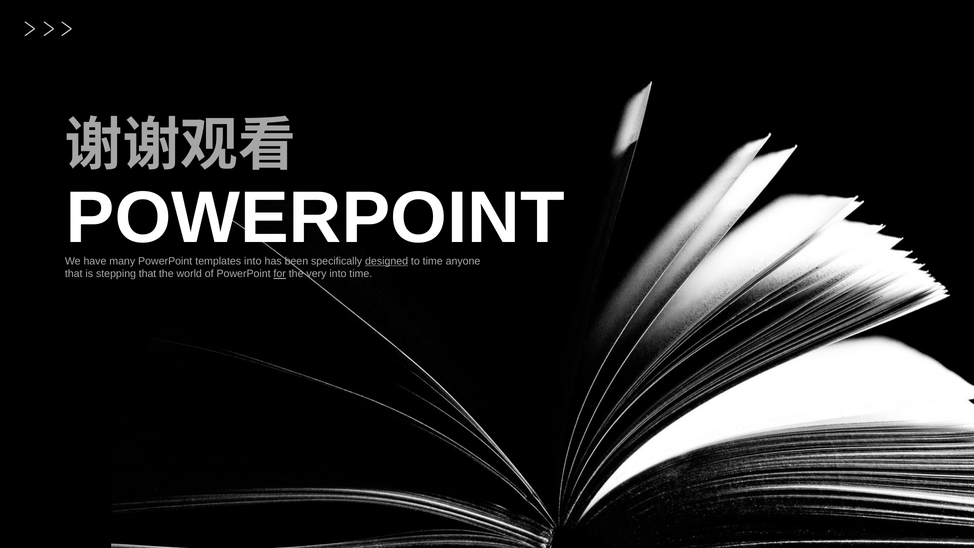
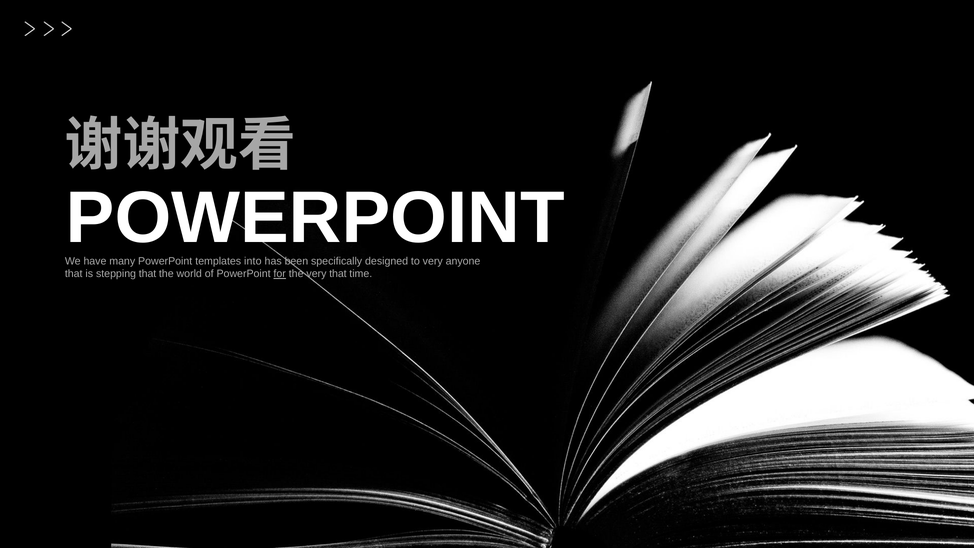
designed underline: present -> none (387, 261)
to time: time -> very (433, 261)
very into: into -> that (338, 274)
